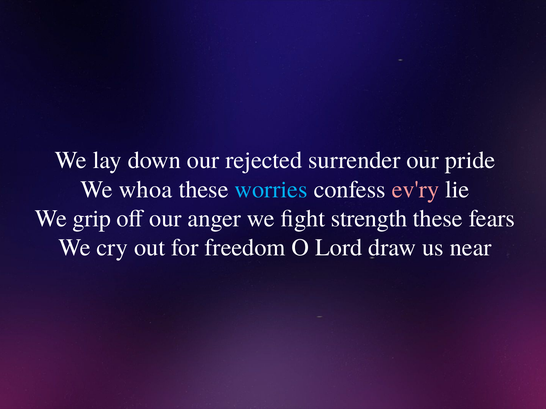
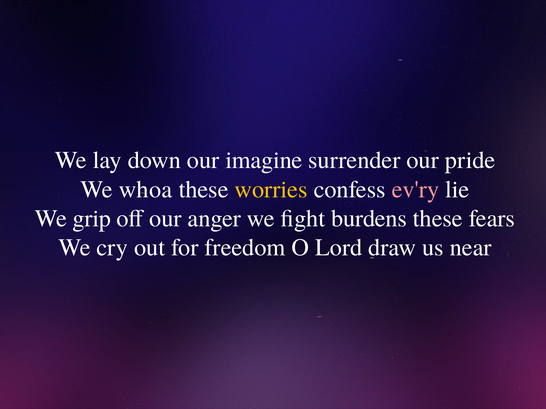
rejected: rejected -> imagine (264, 160)
worries colour: light blue -> yellow (271, 190)
strength: strength -> burdens (369, 219)
